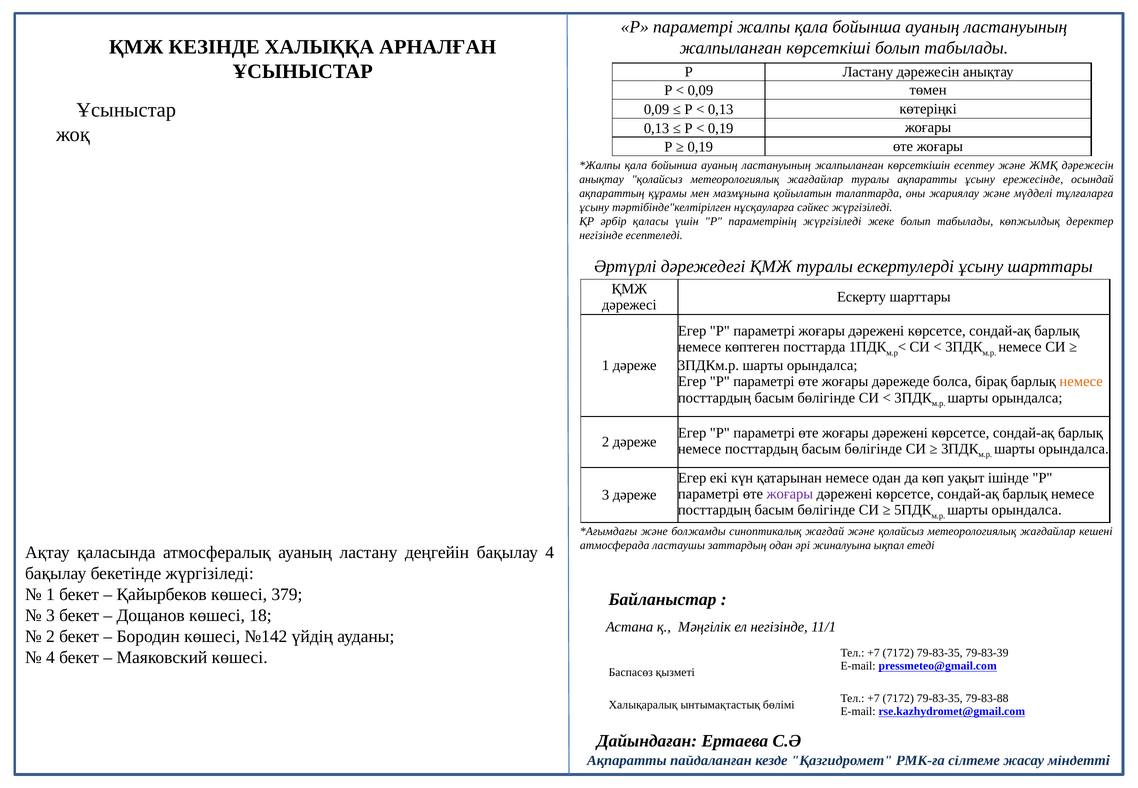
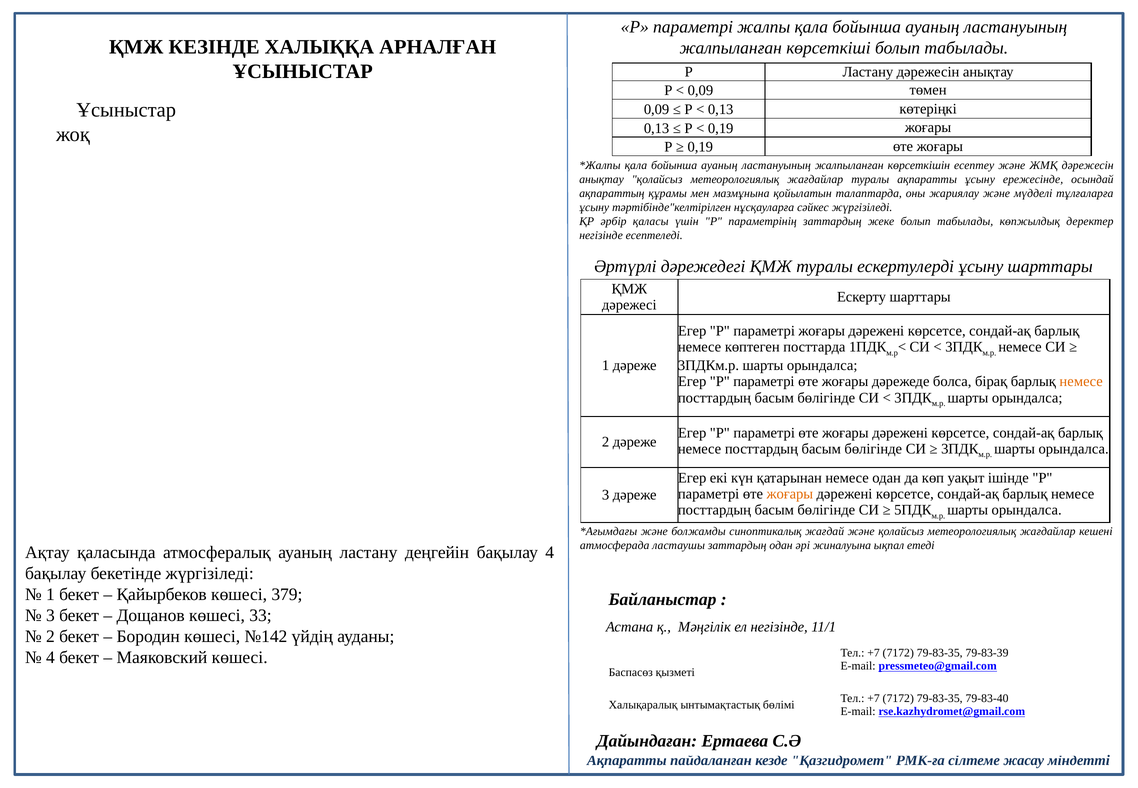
параметрінің жүргізіледі: жүргізіледі -> заттардың (832, 221)
жоғары colour: purple -> orange (790, 494)
18: 18 -> 33 (260, 615)
79-83-88: 79-83-88 -> 79-83-40 (987, 698)
